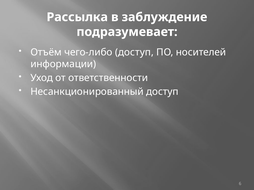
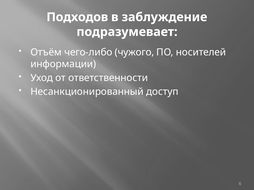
Рассылка: Рассылка -> Подходов (77, 17)
чего-либо доступ: доступ -> чужого (134, 52)
